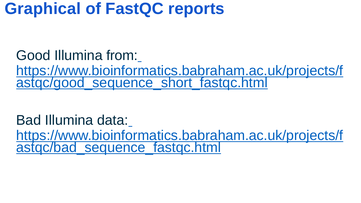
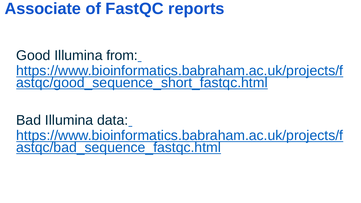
Graphical: Graphical -> Associate (43, 9)
